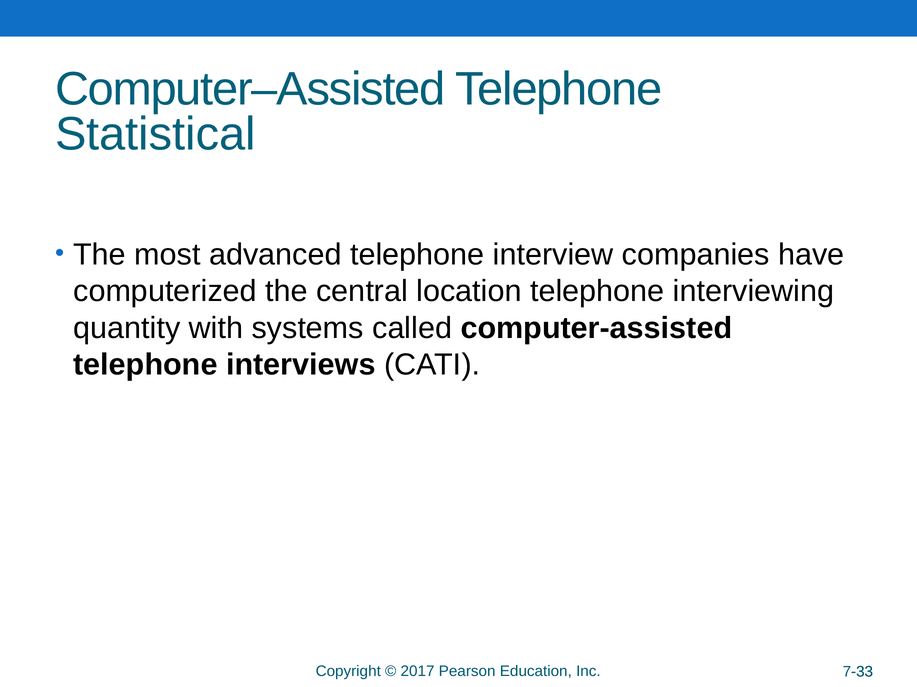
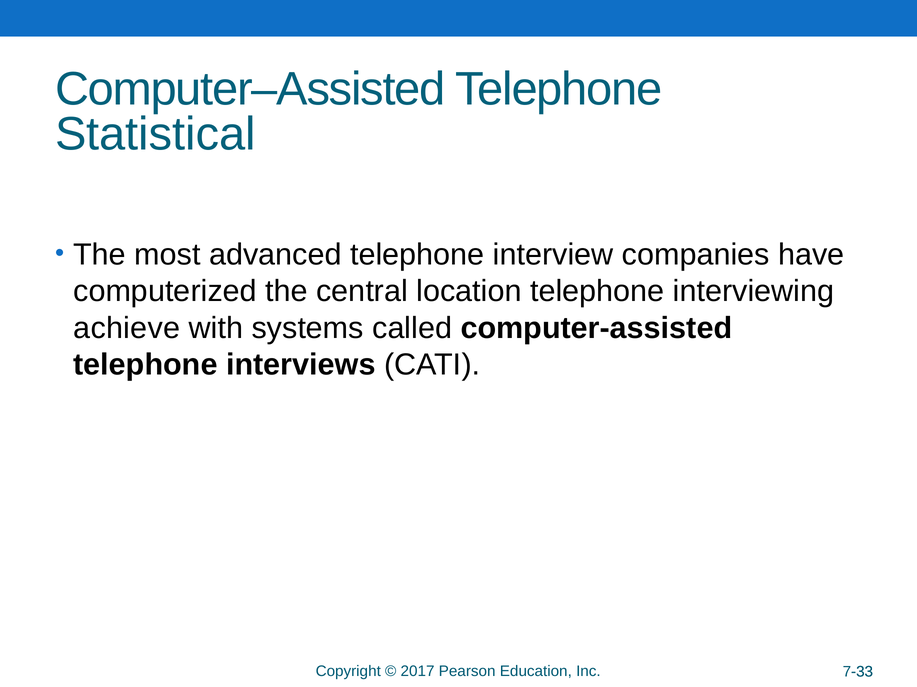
quantity: quantity -> achieve (127, 328)
